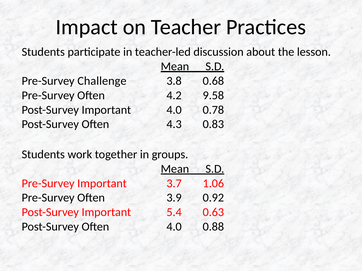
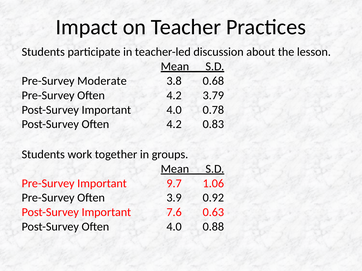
Challenge: Challenge -> Moderate (102, 81)
9.58: 9.58 -> 3.79 (213, 96)
Post-Survey Often 4.3: 4.3 -> 4.2 (174, 124)
3.7: 3.7 -> 9.7 (174, 184)
5.4: 5.4 -> 7.6 (174, 213)
